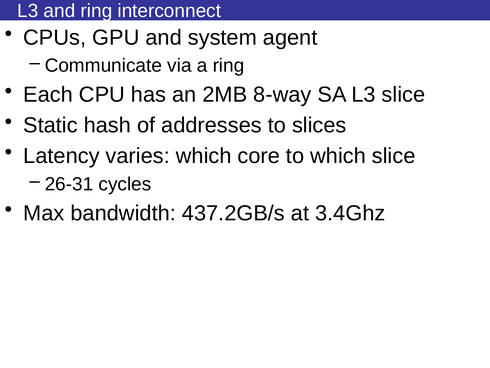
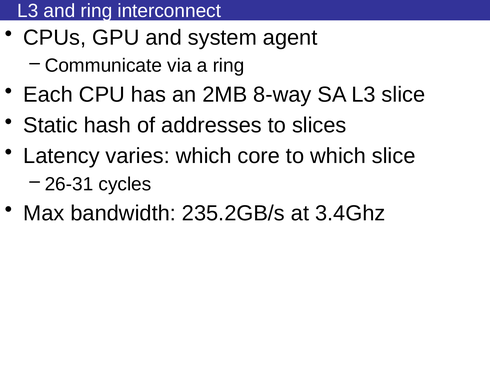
437.2GB/s: 437.2GB/s -> 235.2GB/s (233, 213)
